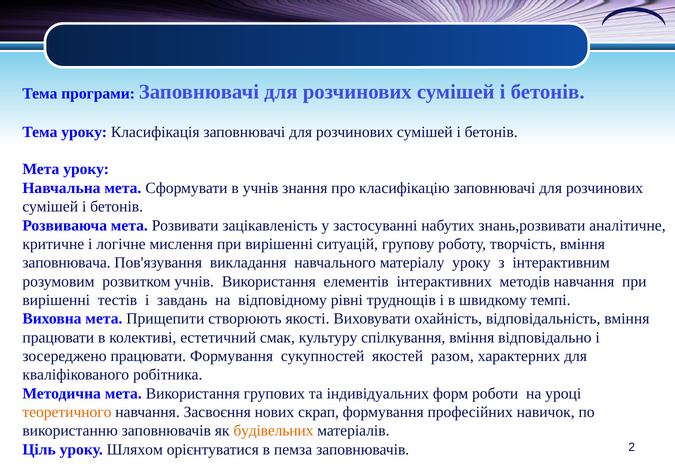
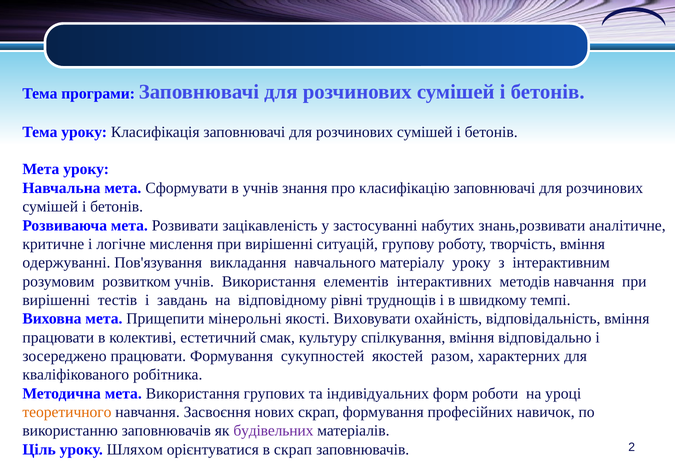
заповнювача: заповнювача -> одержуванні (66, 263)
створюють: створюють -> мінерольні (245, 319)
будівельних colour: orange -> purple (273, 431)
в пемза: пемза -> скрап (293, 450)
